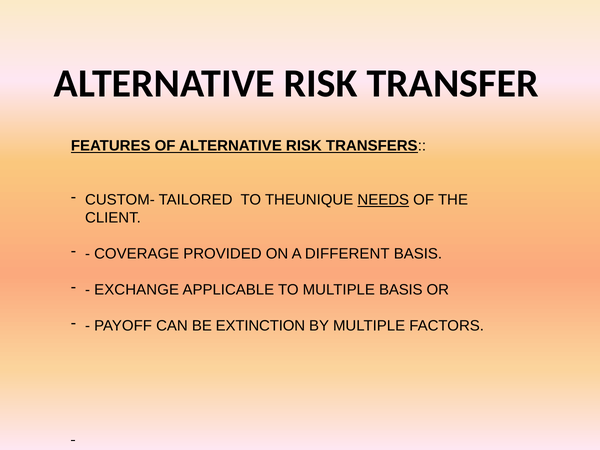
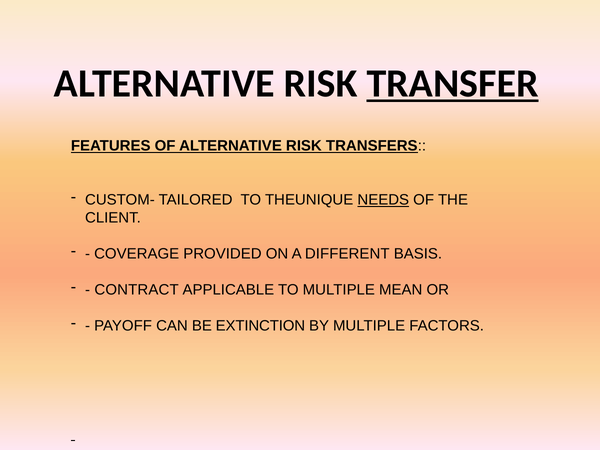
TRANSFER underline: none -> present (453, 84)
EXCHANGE: EXCHANGE -> CONTRACT (137, 290)
MULTIPLE BASIS: BASIS -> MEAN (401, 290)
